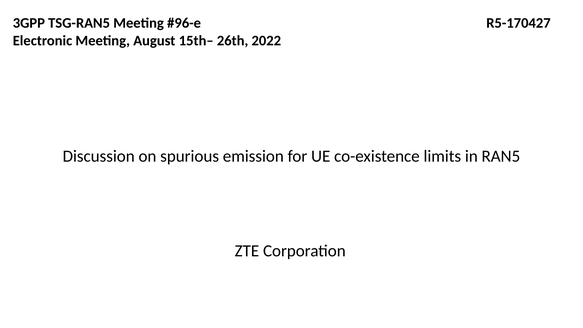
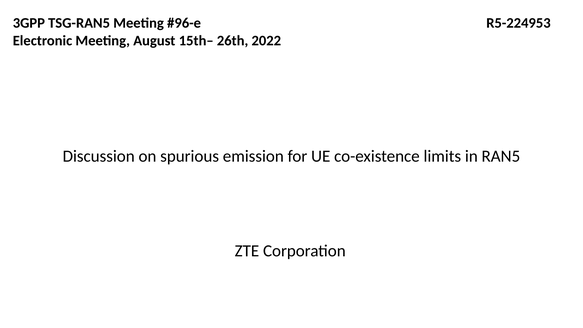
R5-170427: R5-170427 -> R5-224953 (518, 23)
